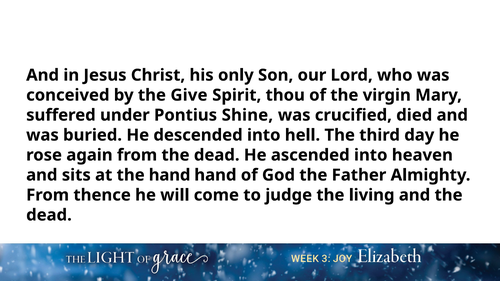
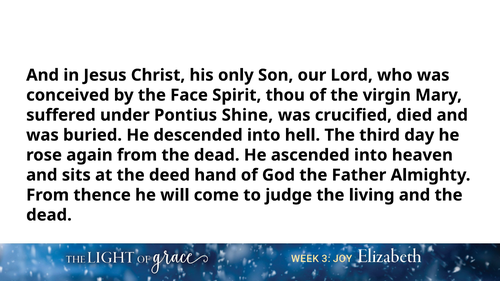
Give: Give -> Face (189, 95)
the hand: hand -> deed (169, 175)
